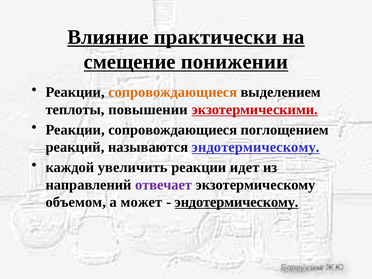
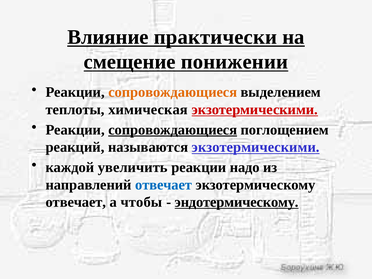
повышении: повышении -> химическая (148, 110)
сопровождающиеся underline: none -> present (173, 130)
называются эндотермическому: эндотермическому -> экзотермическими (256, 147)
идет: идет -> надо (245, 167)
отвечает colour: purple -> blue (164, 185)
объемом: объемом -> отвечает (76, 202)
может: может -> чтобы (141, 202)
